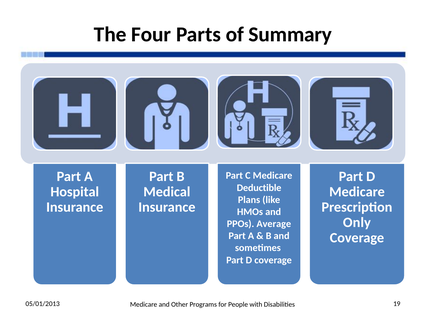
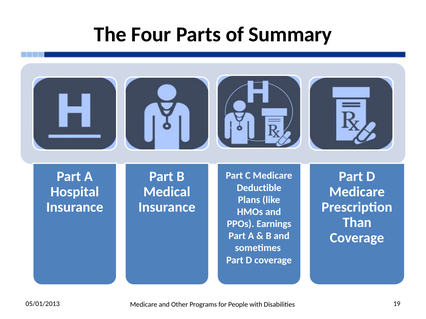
Only: Only -> Than (357, 223)
Average: Average -> Earnings (274, 224)
